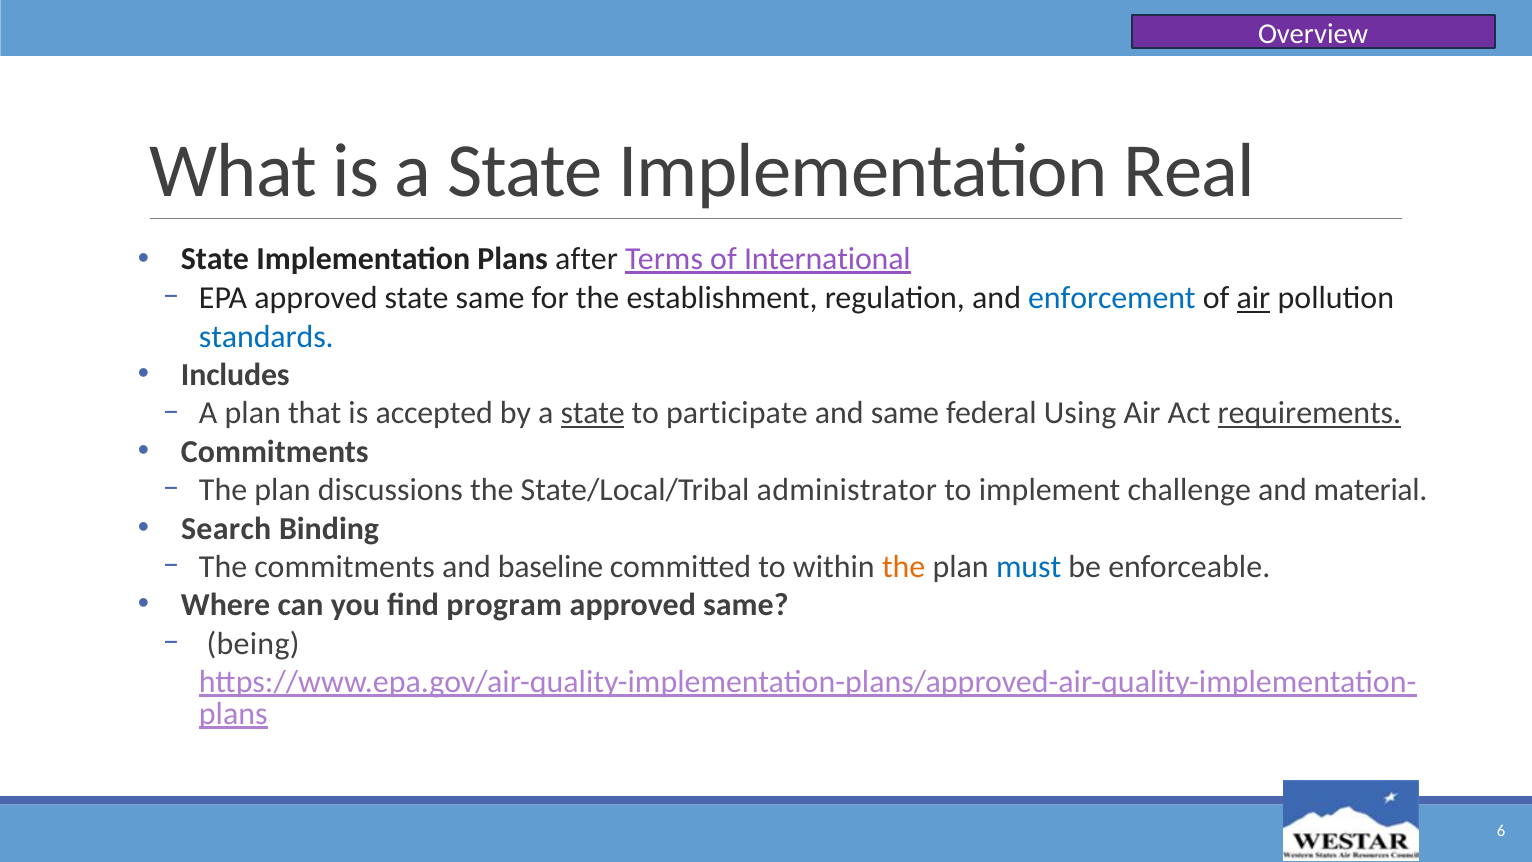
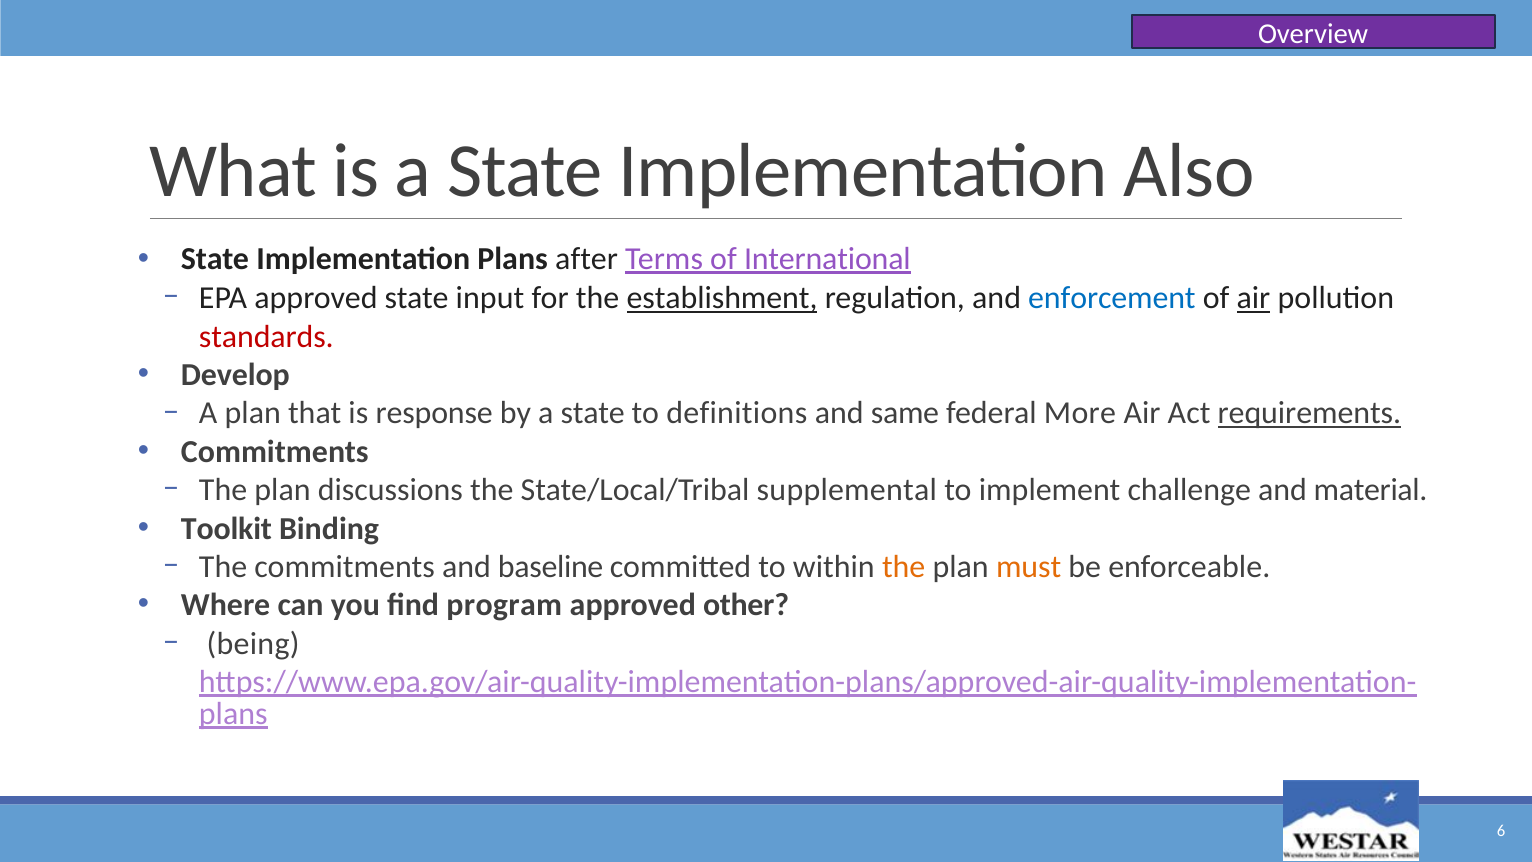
Real: Real -> Also (1189, 172)
state same: same -> input (490, 298)
establishment underline: none -> present (722, 298)
standards colour: blue -> red (266, 337)
Includes: Includes -> Develop (235, 375)
accepted: accepted -> response (434, 413)
state underline: present -> none (593, 413)
participate: participate -> definitions (737, 413)
Using: Using -> More (1080, 413)
administrator: administrator -> supplemental (847, 490)
Search: Search -> Toolkit (226, 528)
must colour: blue -> orange (1029, 567)
approved same: same -> other (746, 605)
